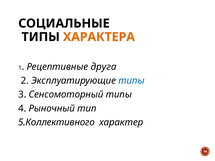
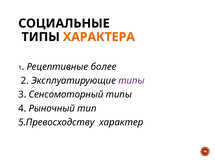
друга: друга -> более (104, 67)
типы colour: blue -> purple (131, 81)
5.Коллективного: 5.Коллективного -> 5.Превосходству (56, 122)
